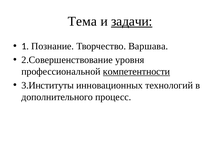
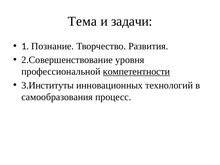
задачи underline: present -> none (132, 21)
Варшава: Варшава -> Развития (148, 46)
дополнительного: дополнительного -> самообразования (57, 97)
